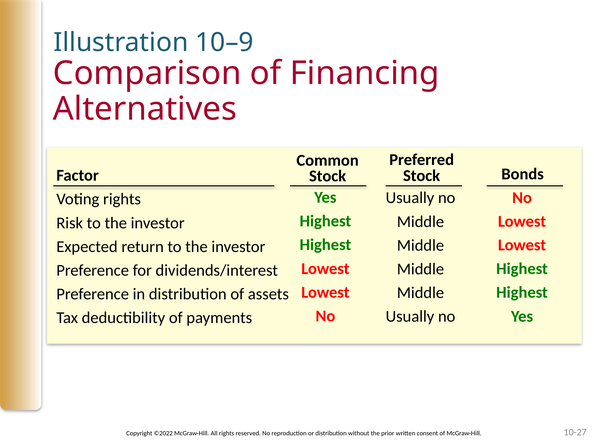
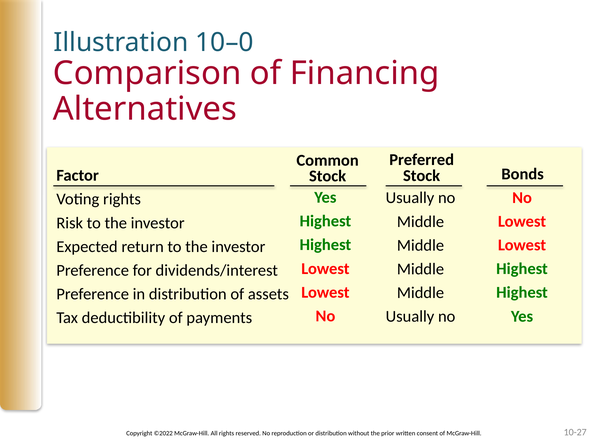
10–9: 10–9 -> 10–0 (224, 43)
